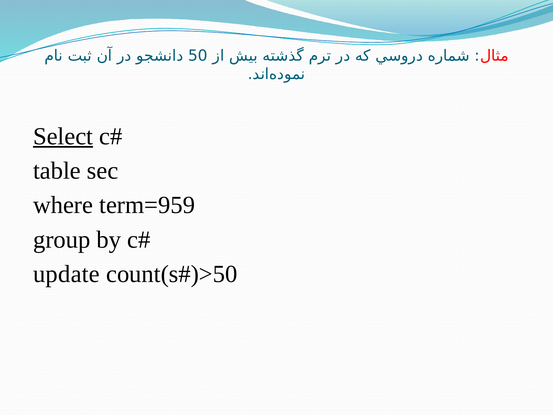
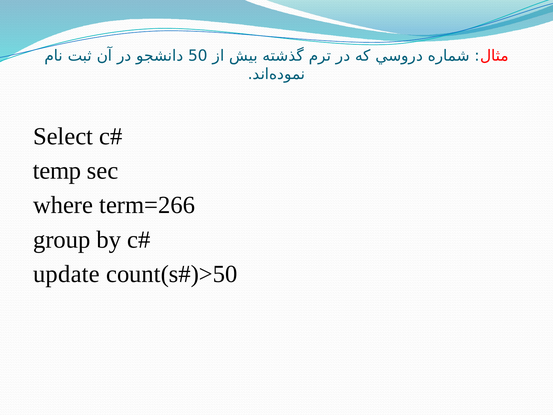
Select underline: present -> none (63, 136)
table: table -> temp (57, 171)
term=959: term=959 -> term=266 (147, 205)
